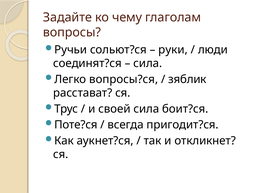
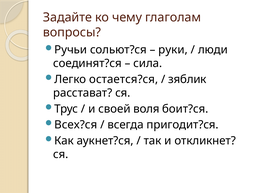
вопросы?ся: вопросы?ся -> остается?ся (124, 79)
своей сила: сила -> воля (146, 109)
Поте?ся: Поте?ся -> Всех?ся (76, 125)
